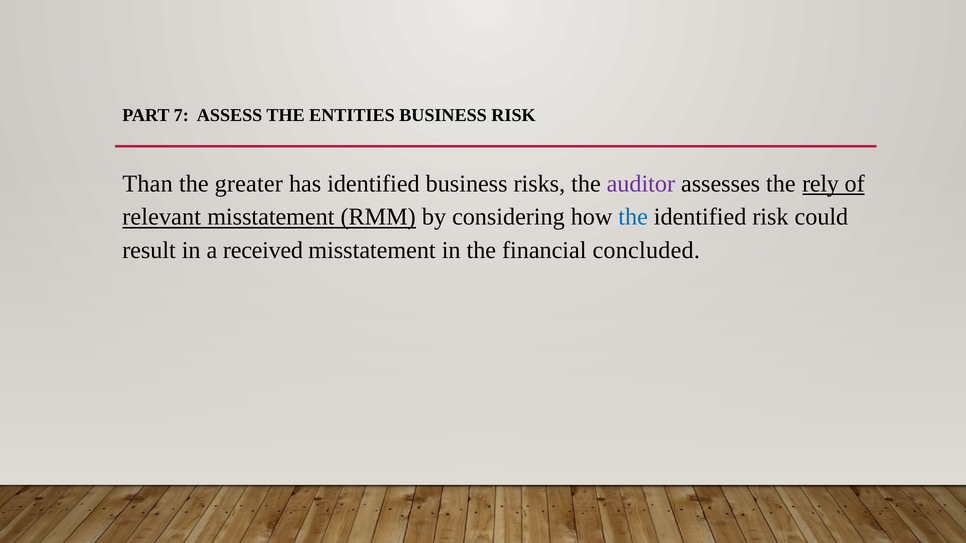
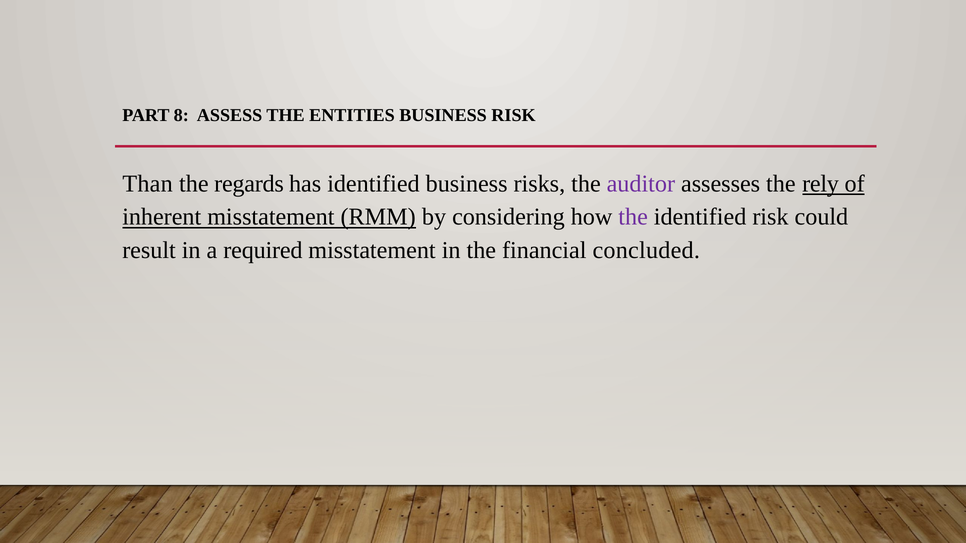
7: 7 -> 8 (181, 115)
greater: greater -> regards (249, 184)
relevant: relevant -> inherent (162, 217)
the colour: blue -> purple (633, 217)
received: received -> required (263, 250)
